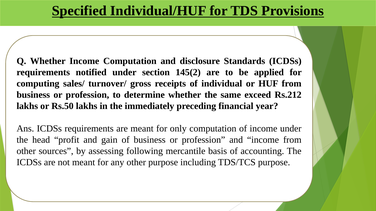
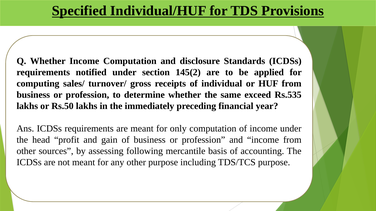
Rs.212: Rs.212 -> Rs.535 (288, 95)
